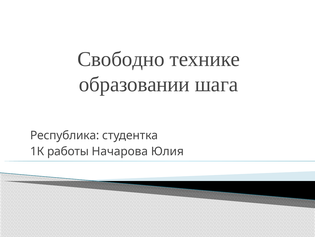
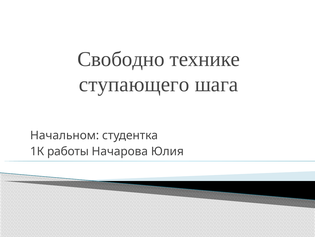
образовании: образовании -> ступающего (134, 84)
Республика: Республика -> Начальном (65, 135)
